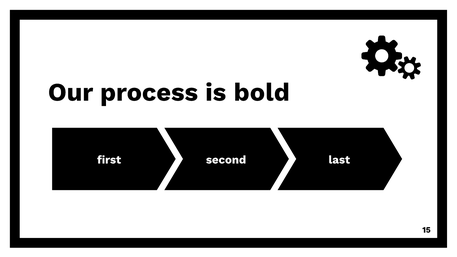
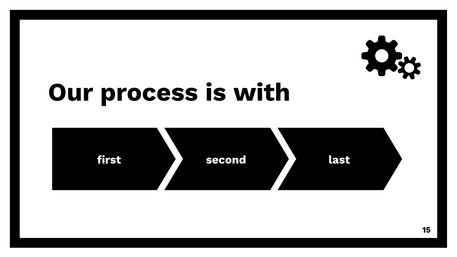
bold: bold -> with (262, 92)
